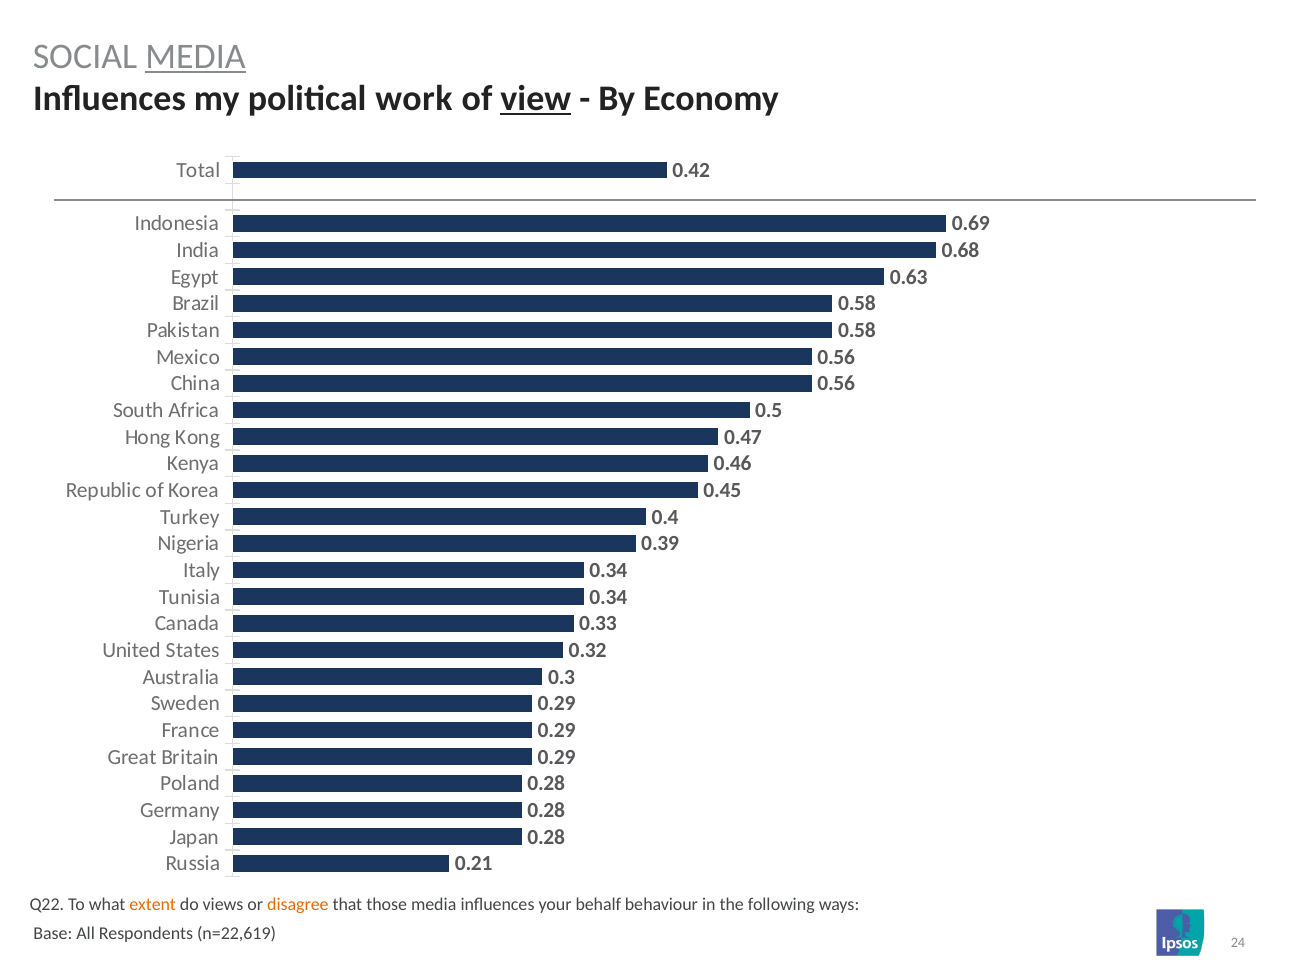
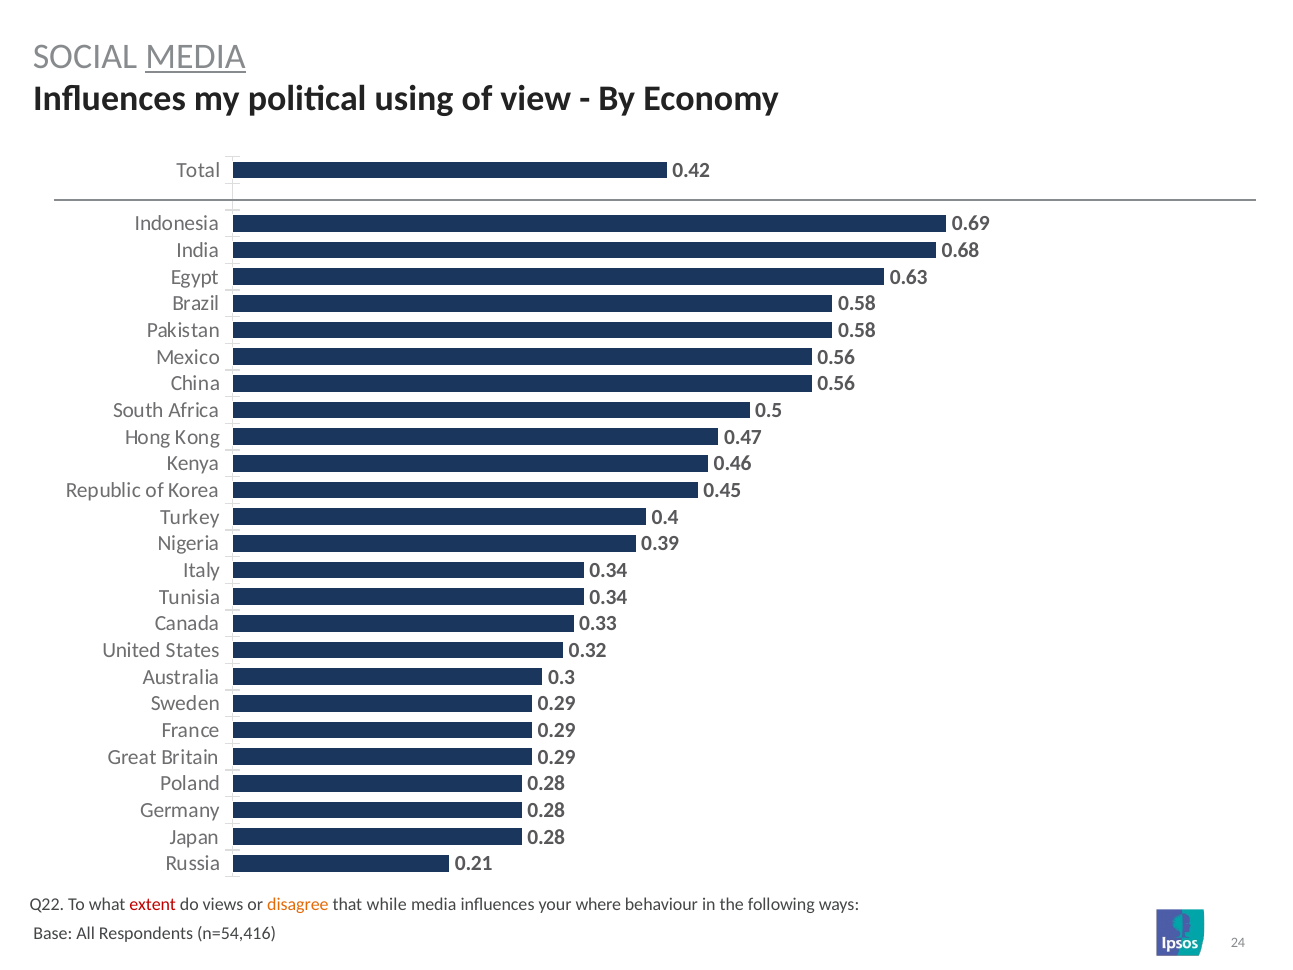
work: work -> using (414, 99)
view underline: present -> none (536, 99)
extent colour: orange -> red (153, 904)
those: those -> while (387, 904)
behalf: behalf -> where (598, 904)
n=22,619: n=22,619 -> n=54,416 (237, 933)
